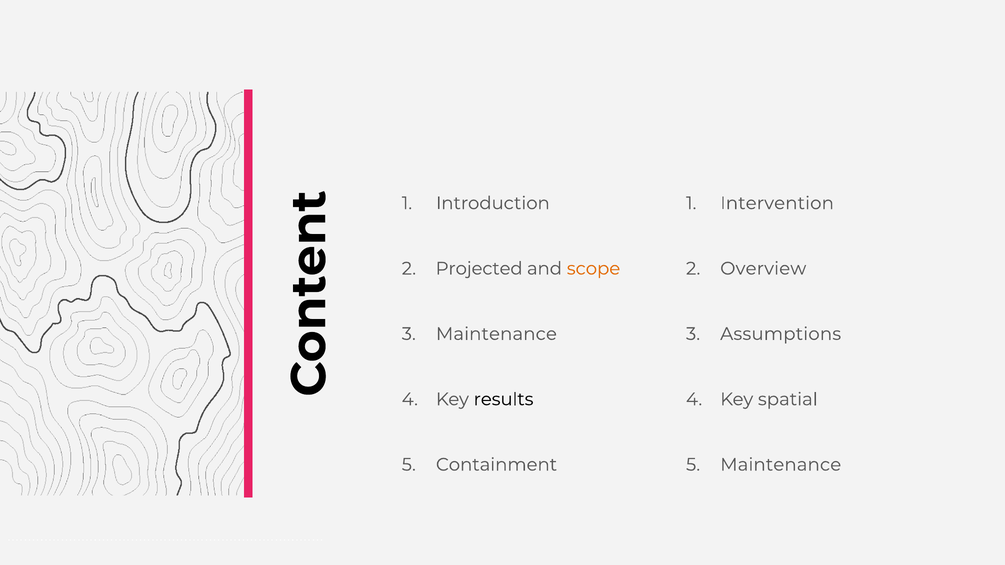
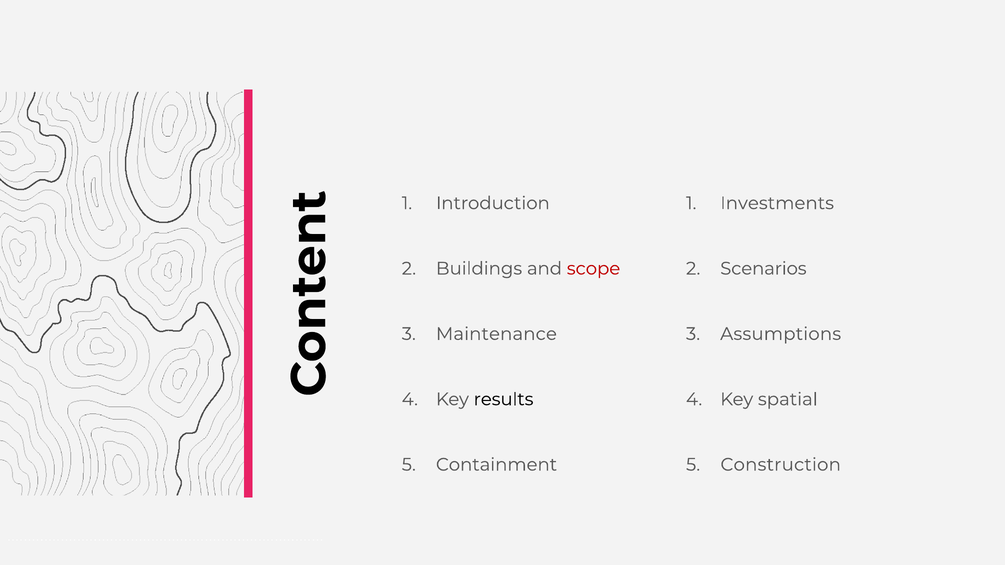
Intervention: Intervention -> Investments (777, 203)
Projected: Projected -> Buildings (479, 269)
scope colour: orange -> red (594, 269)
Overview: Overview -> Scenarios (763, 269)
Maintenance: Maintenance -> Construction (781, 465)
